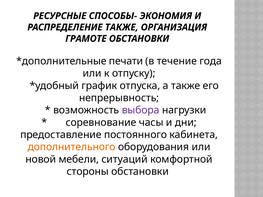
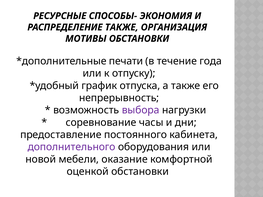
ГРАМОТЕ: ГРАМОТЕ -> МОТИВЫ (86, 39)
дополнительного colour: orange -> purple (72, 147)
ситуаций: ситуаций -> оказание (125, 159)
стороны: стороны -> оценкой (88, 172)
